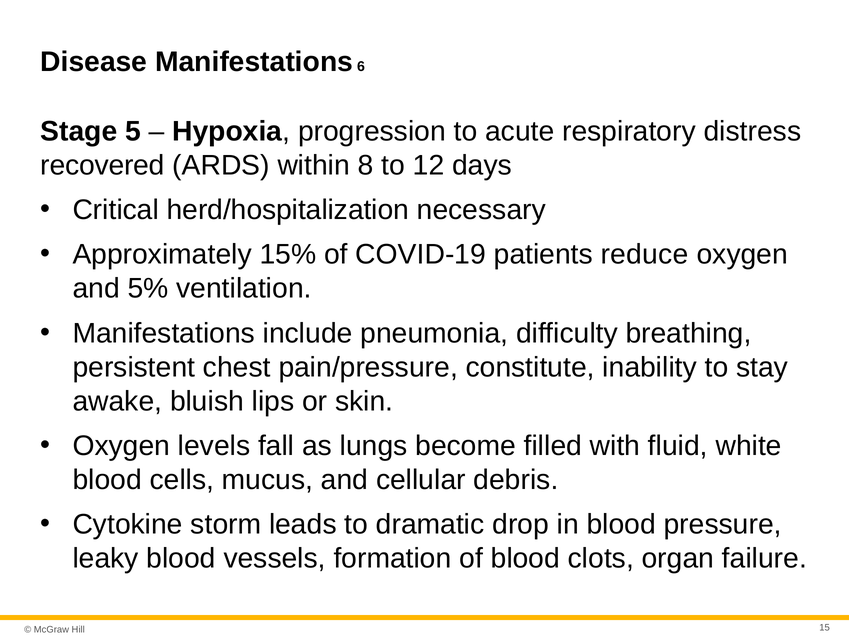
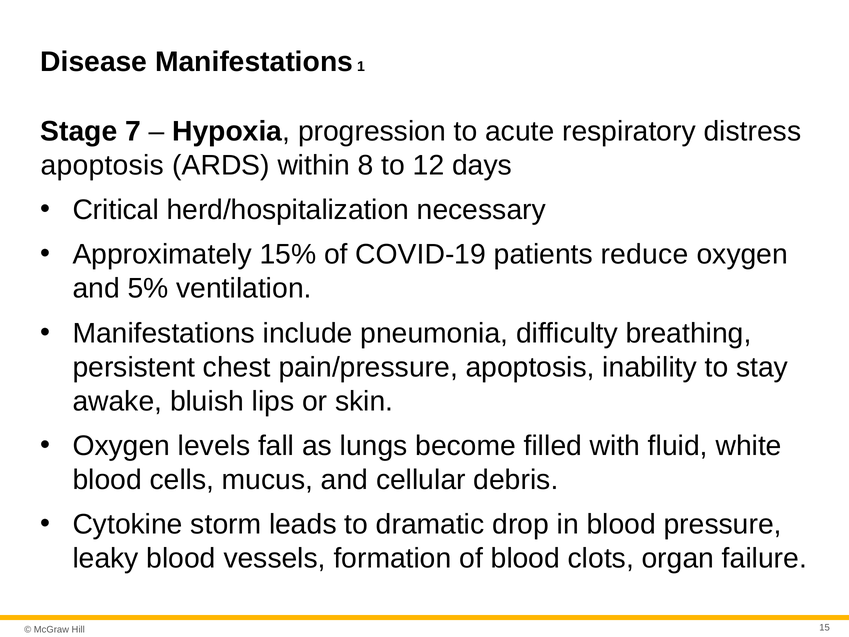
6: 6 -> 1 (361, 66)
5: 5 -> 7 (133, 131)
recovered: recovered -> apoptosis (102, 165)
pain/pressure constitute: constitute -> apoptosis (530, 367)
